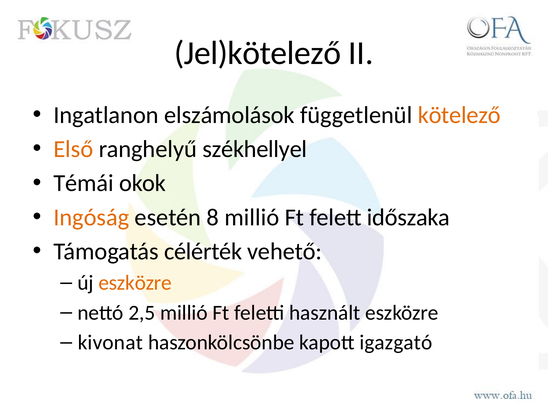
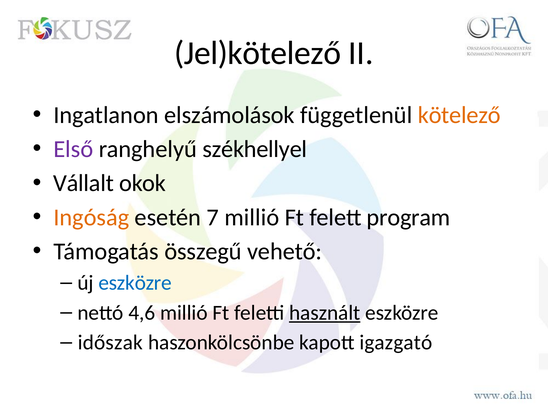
Első colour: orange -> purple (73, 149)
Témái: Témái -> Vállalt (84, 183)
8: 8 -> 7 (213, 217)
időszaka: időszaka -> program (408, 217)
célérték: célérték -> összegű (203, 252)
eszközre colour: orange -> blue (135, 283)
2,5: 2,5 -> 4,6 (142, 313)
használt underline: none -> present (325, 313)
kivonat: kivonat -> időszak (110, 343)
